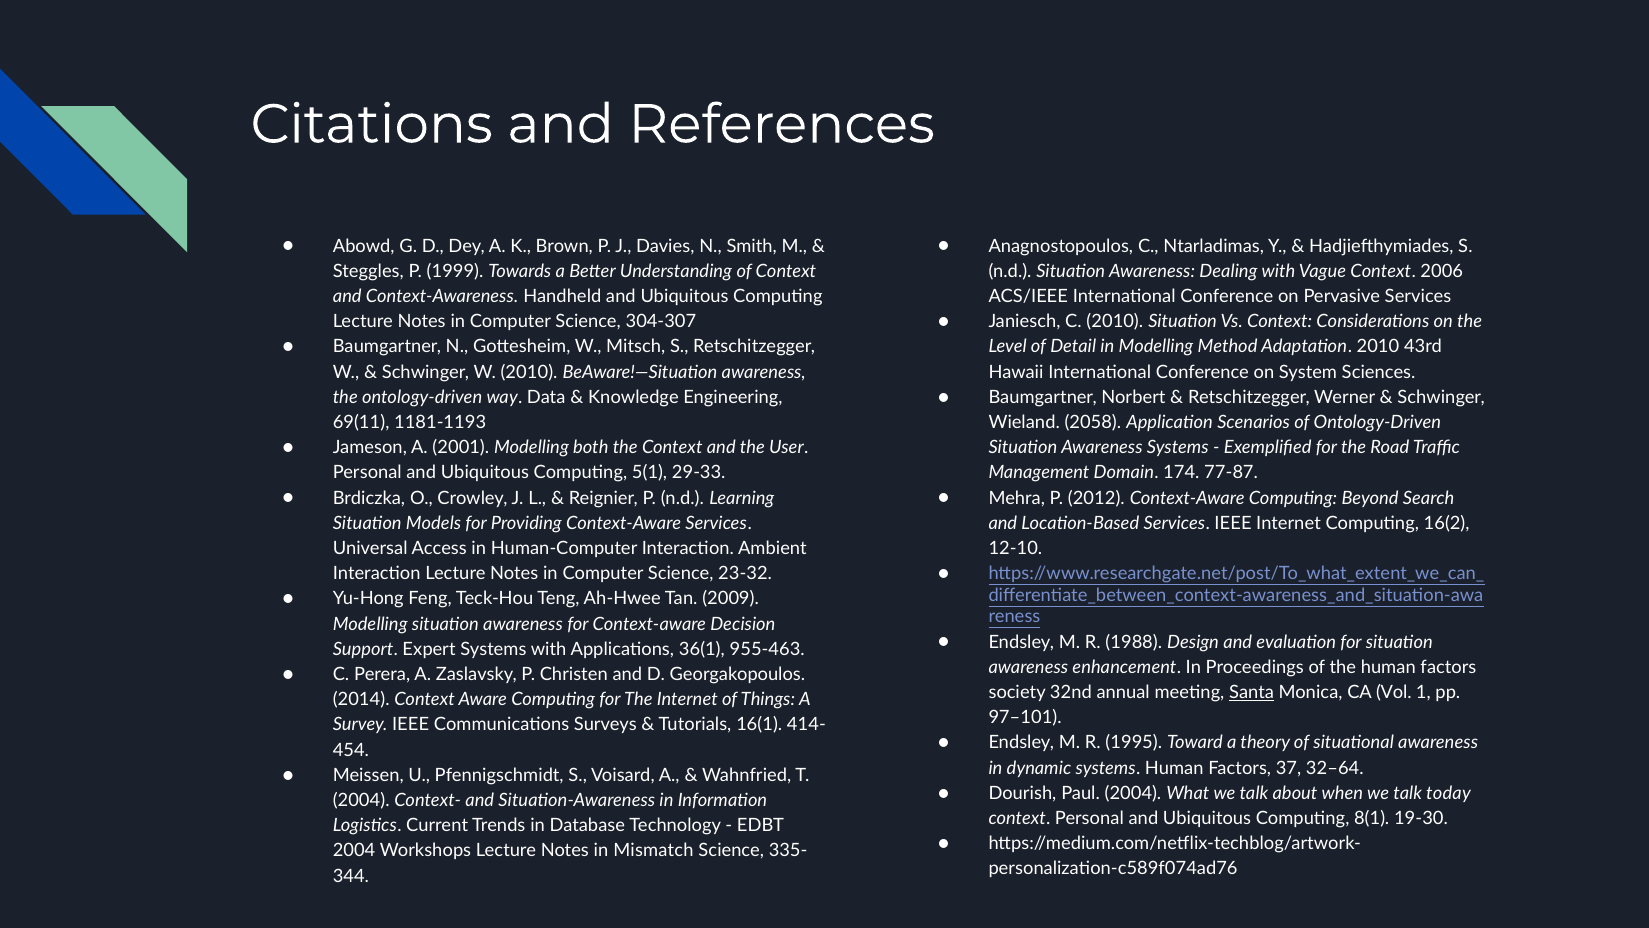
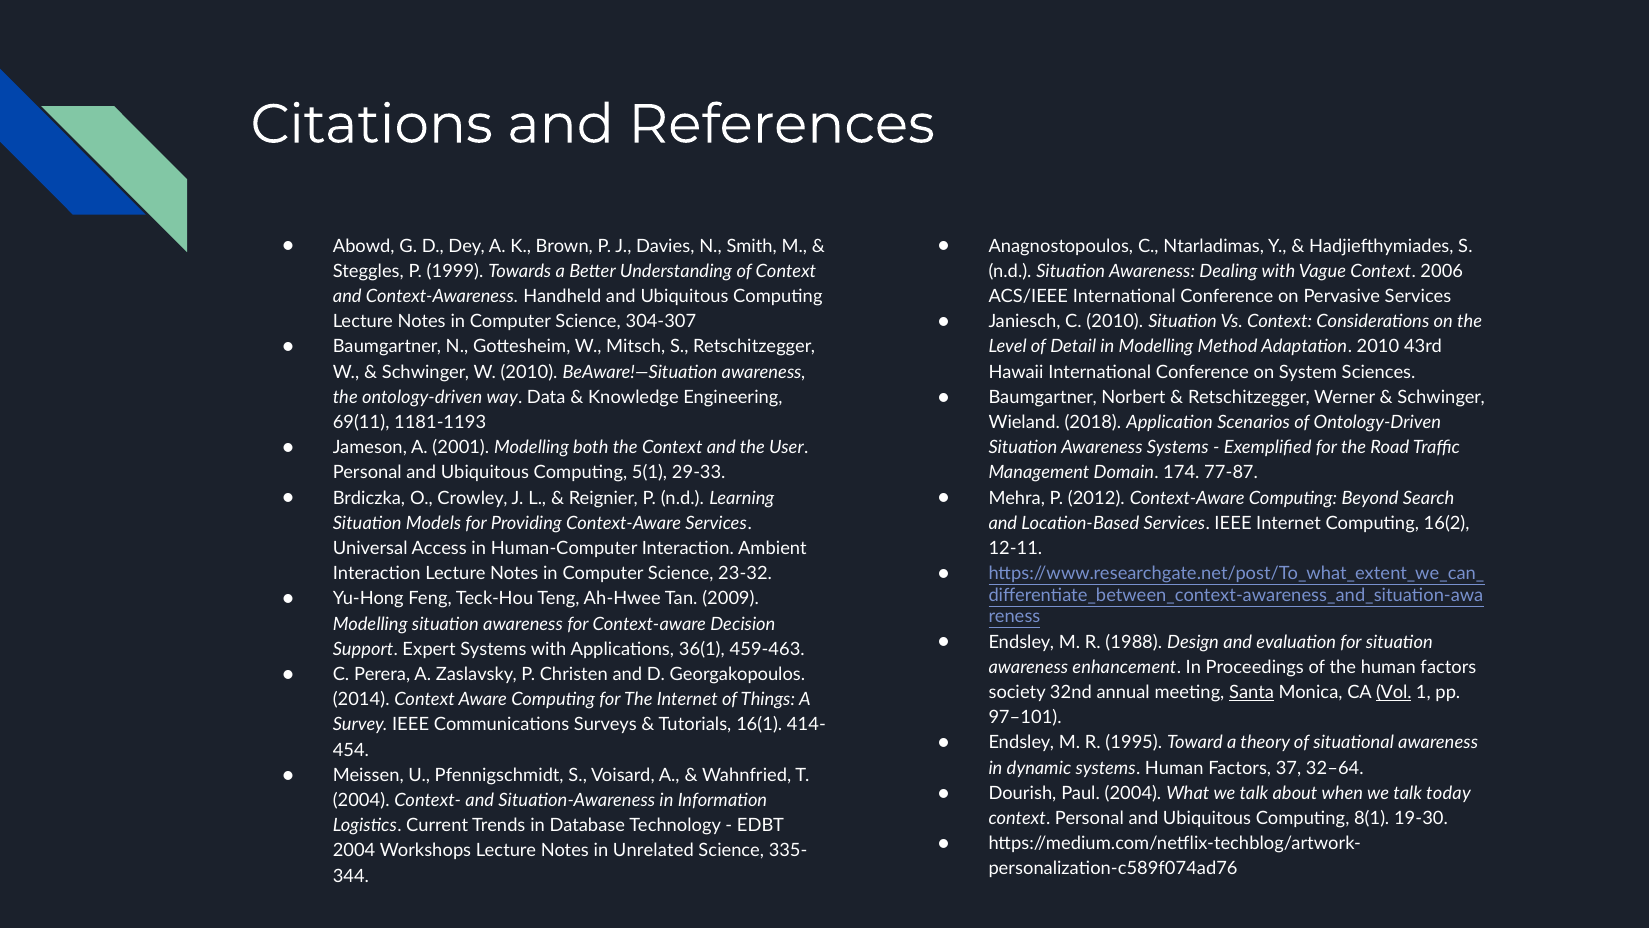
2058: 2058 -> 2018 (1093, 422)
12-10: 12-10 -> 12-11 (1015, 548)
955-463: 955-463 -> 459-463 (767, 649)
Vol underline: none -> present (1394, 692)
Mismatch: Mismatch -> Unrelated (653, 851)
